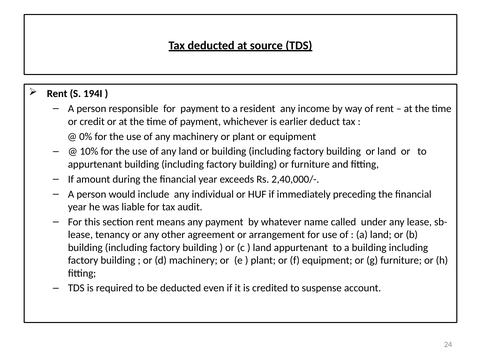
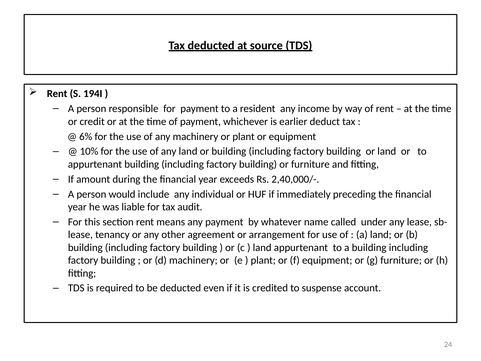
0%: 0% -> 6% (86, 136)
